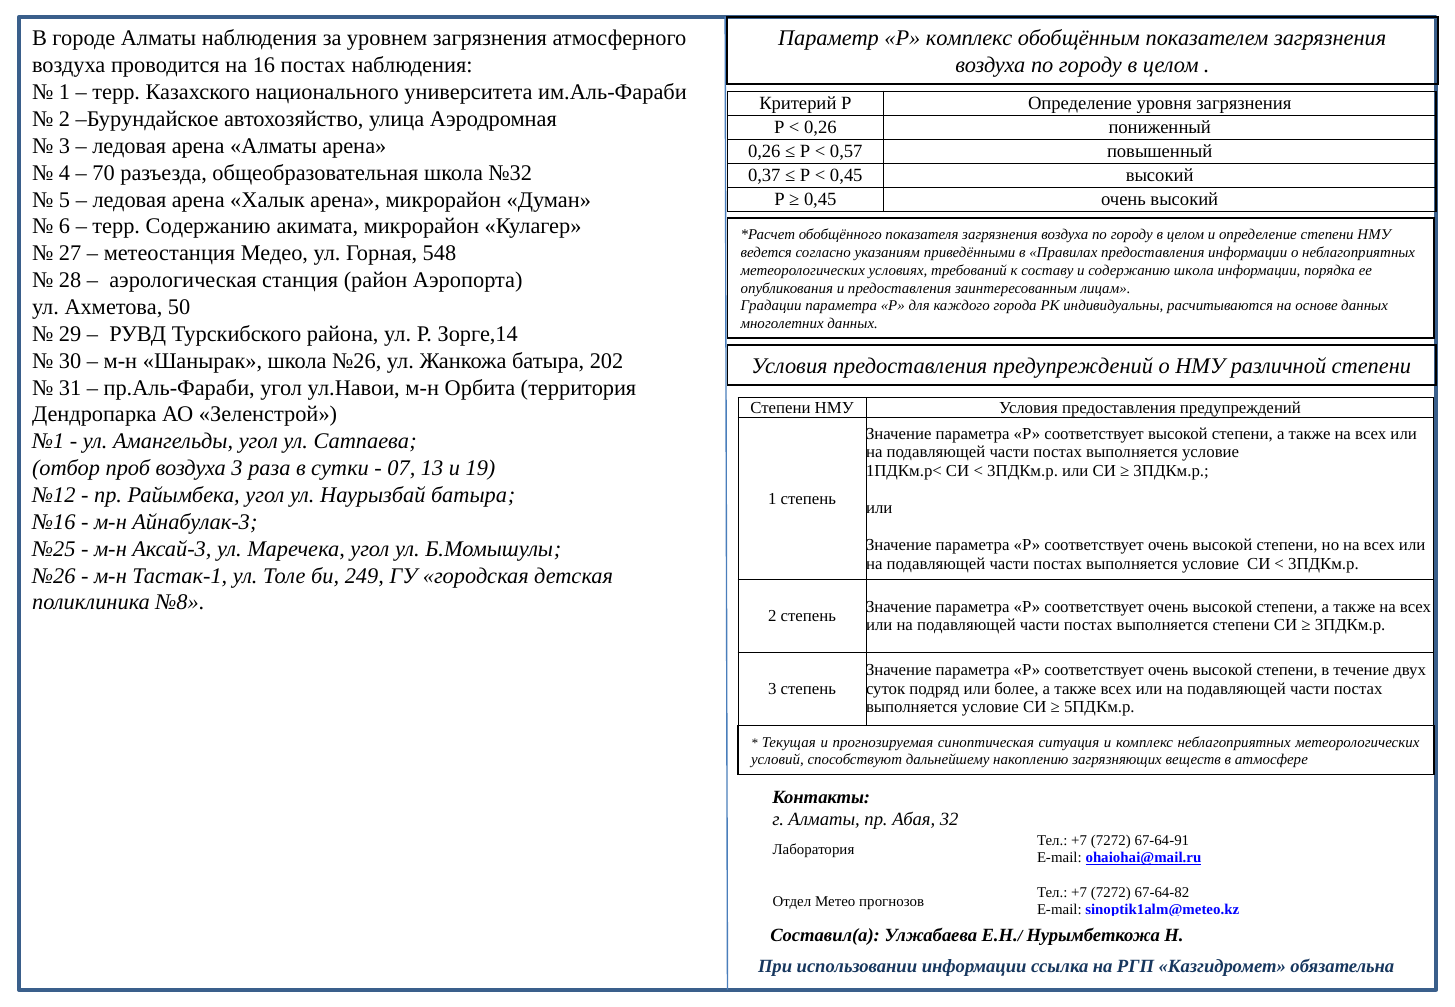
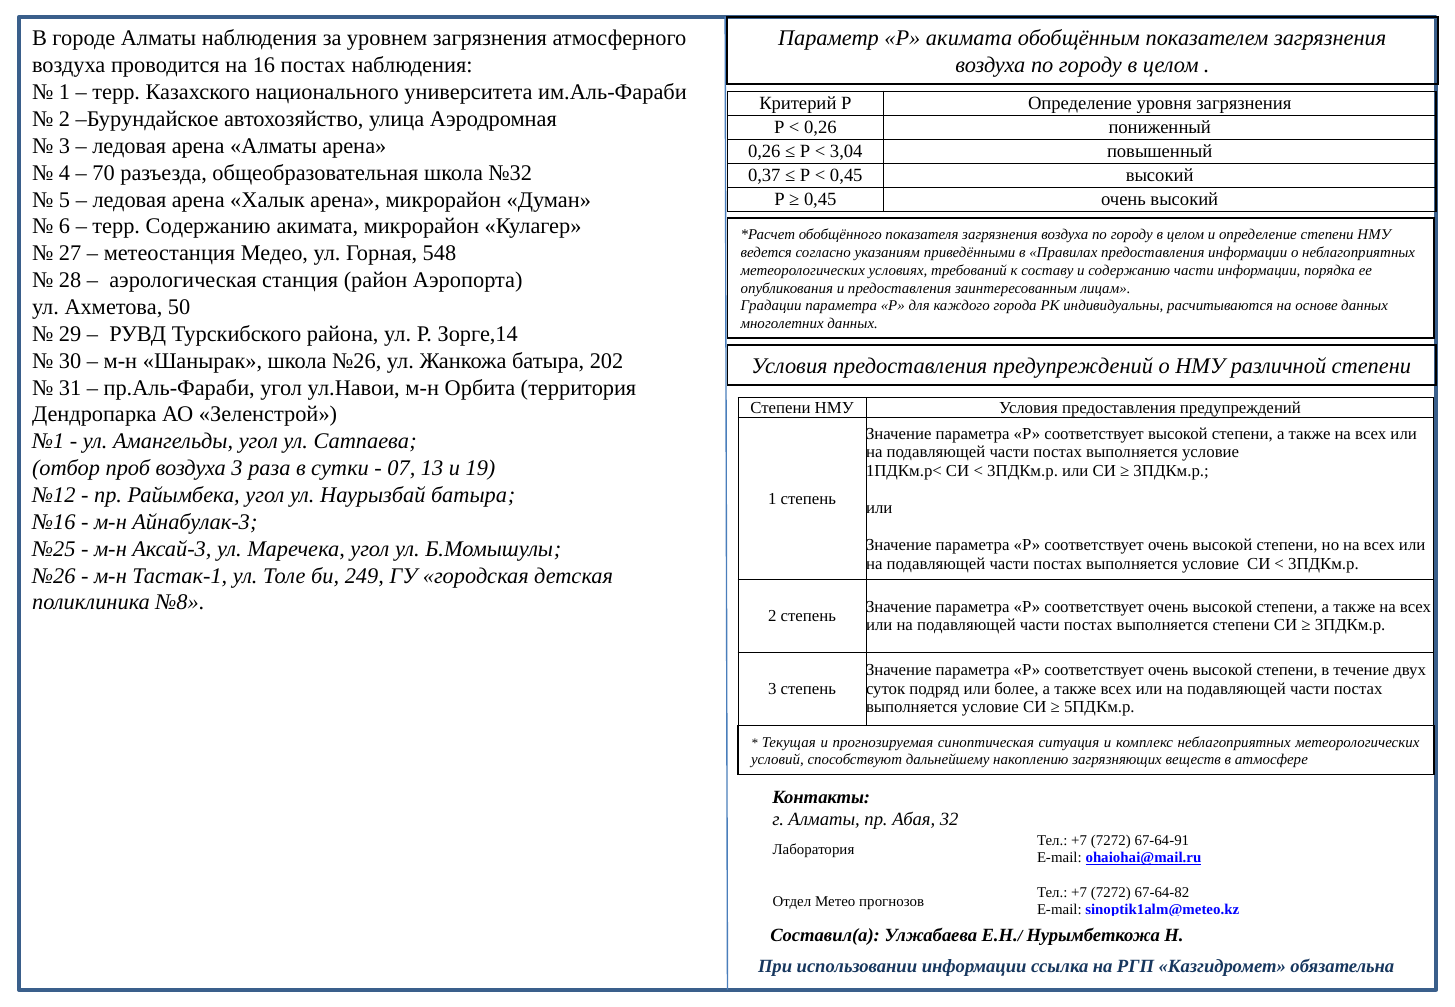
Р комплекс: комплекс -> акимата (969, 39)
0,57: 0,57 -> 3,04 (846, 151)
содержанию школа: школа -> части (1194, 270)
